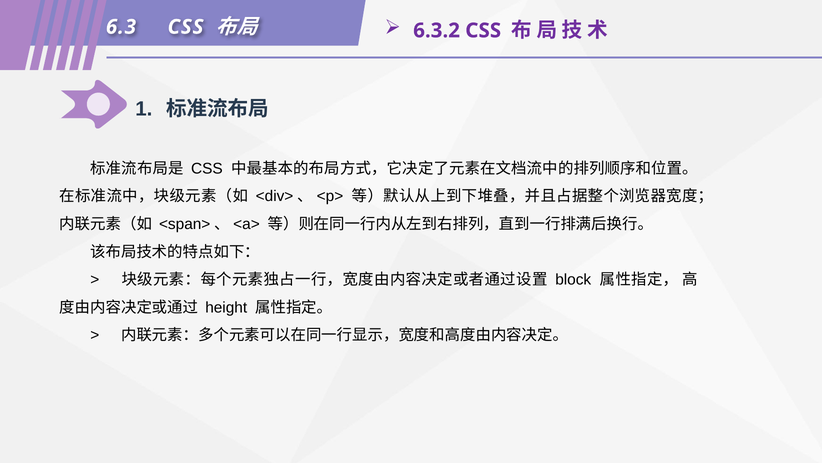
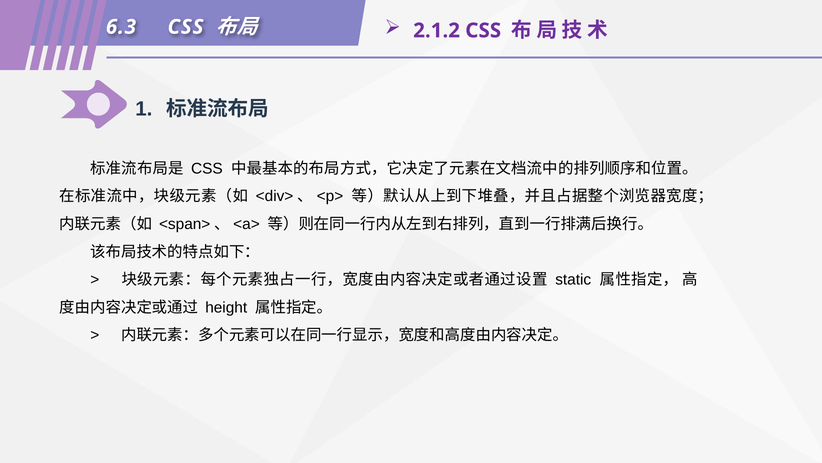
6.3.2: 6.3.2 -> 2.1.2 (437, 31)
block: block -> static (573, 279)
